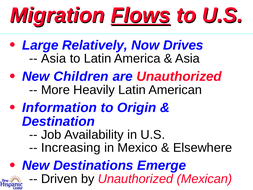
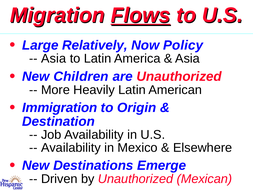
Drives: Drives -> Policy (183, 45)
Information: Information -> Immigration (60, 108)
Increasing: Increasing -> Availability (71, 147)
